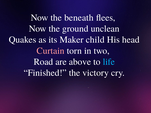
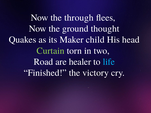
beneath: beneath -> through (79, 18)
unclean: unclean -> thought (105, 29)
Curtain colour: pink -> light green (51, 51)
above: above -> healer (80, 62)
